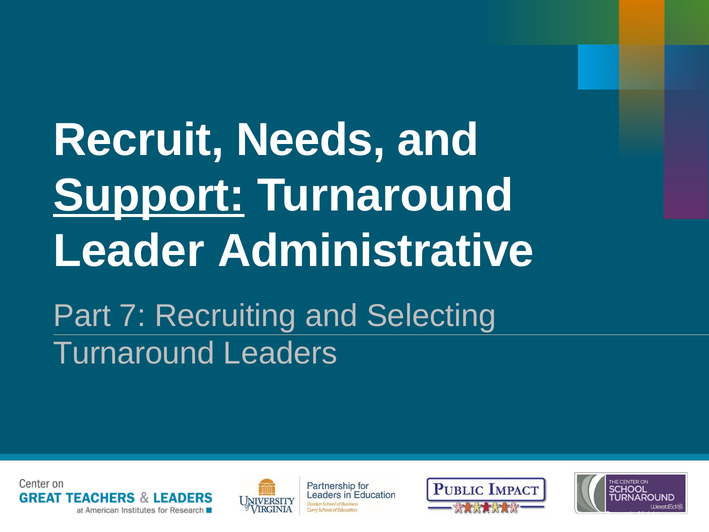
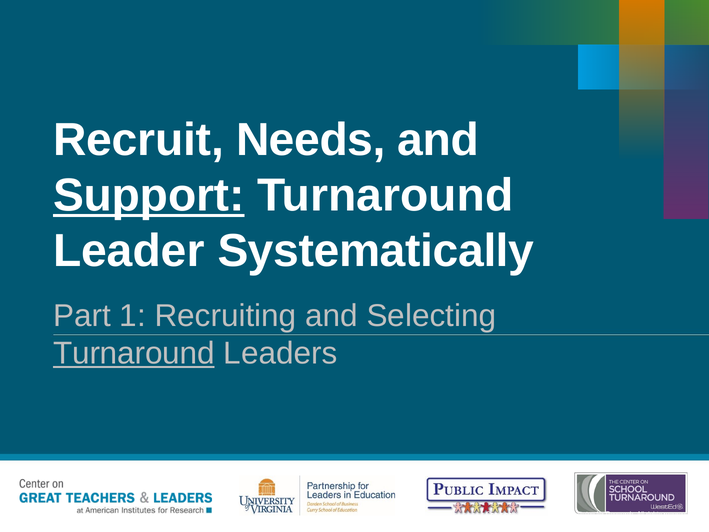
Administrative: Administrative -> Systematically (376, 251)
7: 7 -> 1 (133, 316)
Turnaround underline: none -> present (134, 353)
